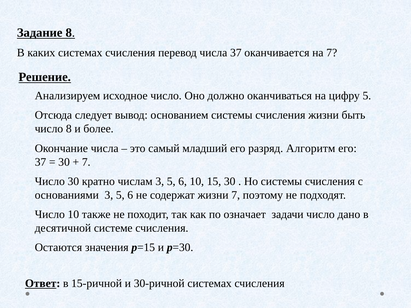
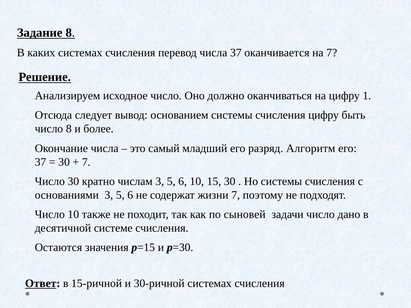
цифру 5: 5 -> 1 (367, 96)
счисления жизни: жизни -> цифру (324, 115)
означает: означает -> сыновей (245, 215)
